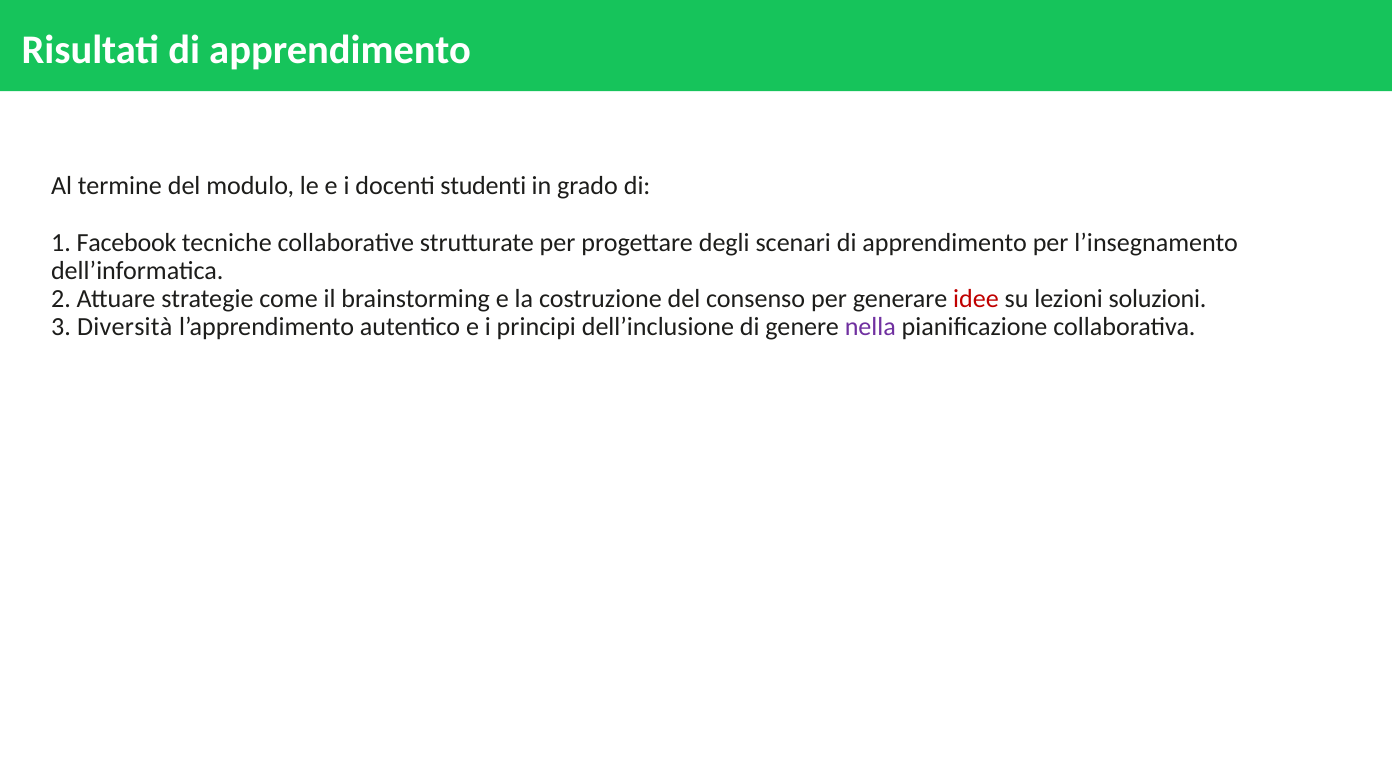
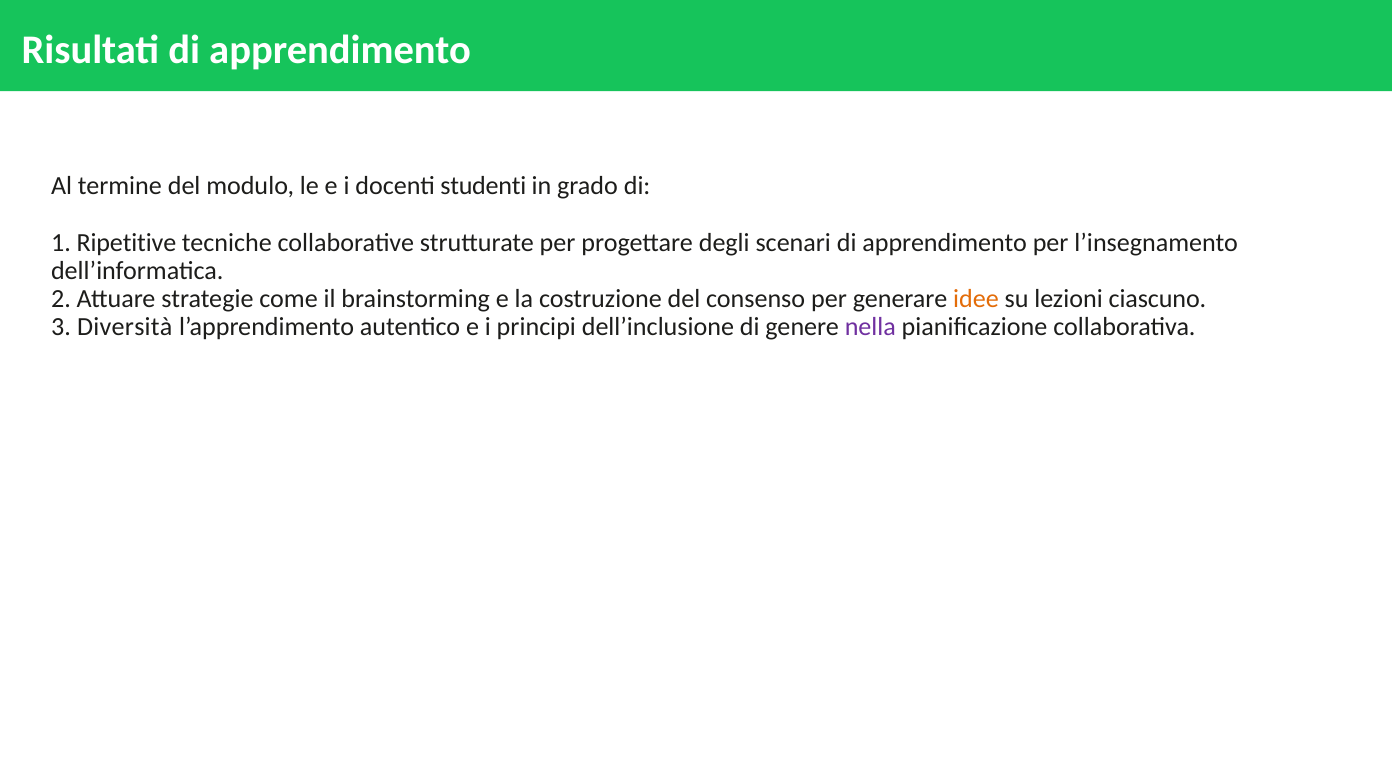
Facebook: Facebook -> Ripetitive (126, 243)
idee colour: red -> orange (976, 299)
soluzioni: soluzioni -> ciascuno (1157, 299)
